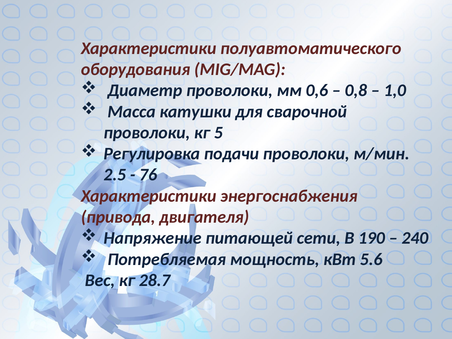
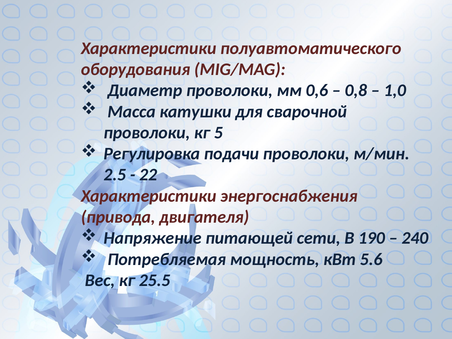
76: 76 -> 22 (148, 175)
28.7: 28.7 -> 25.5 (155, 280)
